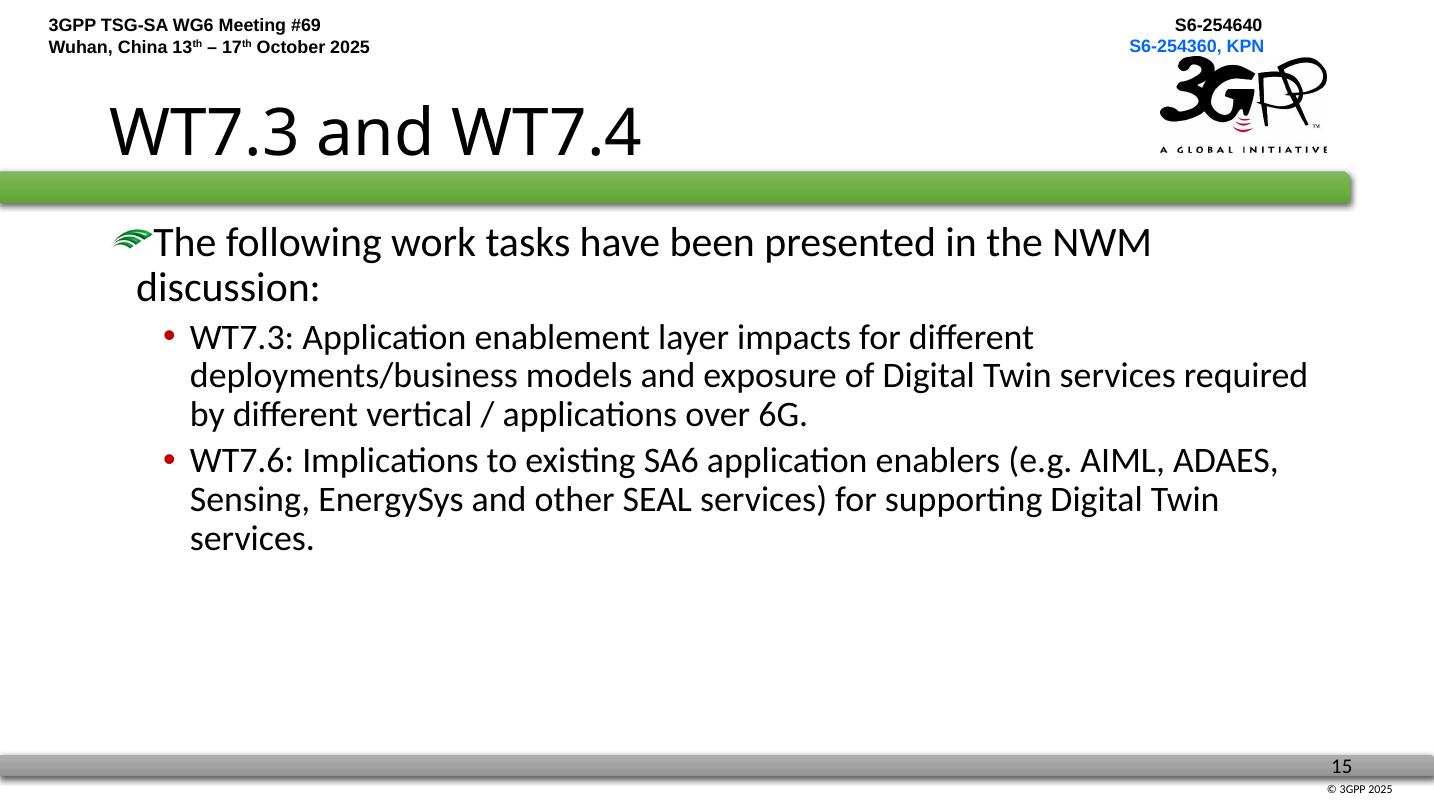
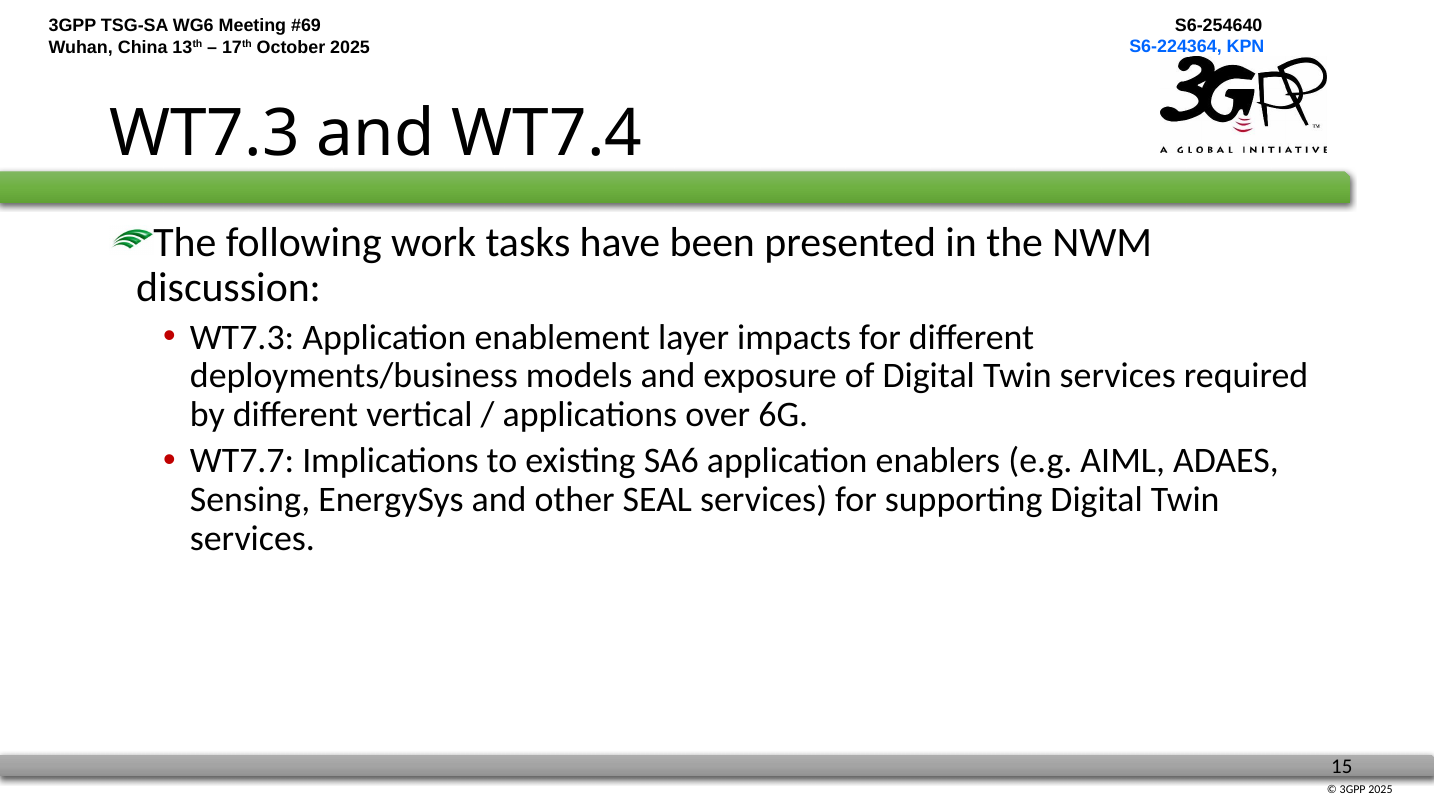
S6-254360: S6-254360 -> S6-224364 (1176, 46)
WT7.6: WT7.6 -> WT7.7 (242, 461)
